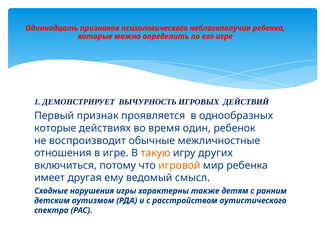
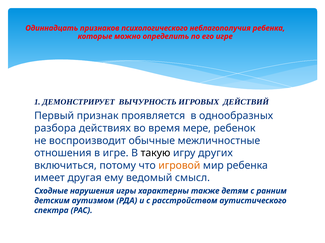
которые: которые -> разбора (55, 129)
один: один -> мере (197, 129)
такую colour: orange -> black (155, 153)
